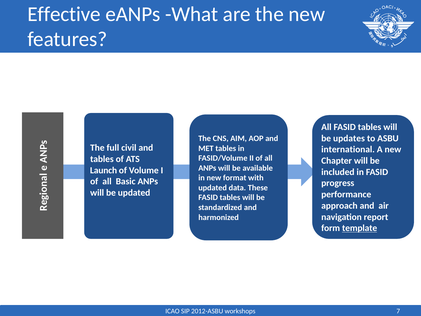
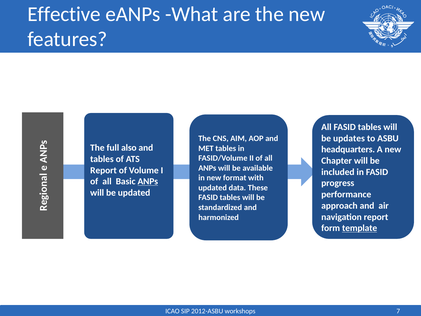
civil: civil -> also (129, 148)
international: international -> headquarters (348, 149)
Launch: Launch -> Report (104, 170)
ANPs underline: none -> present (148, 181)
